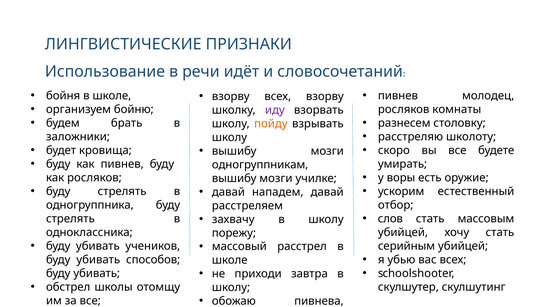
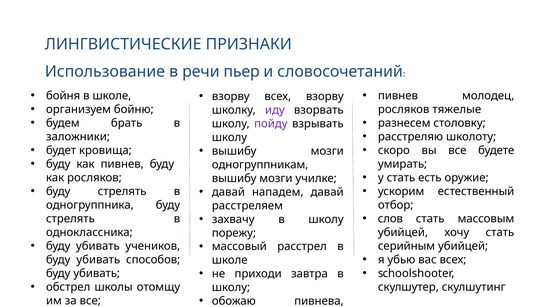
идёт: идёт -> пьер (242, 72)
комнаты: комнаты -> тяжелые (457, 109)
пойду colour: orange -> purple (271, 124)
у воры: воры -> стать (401, 178)
